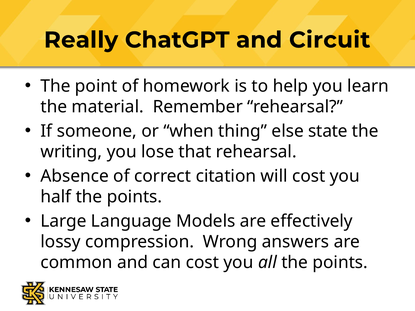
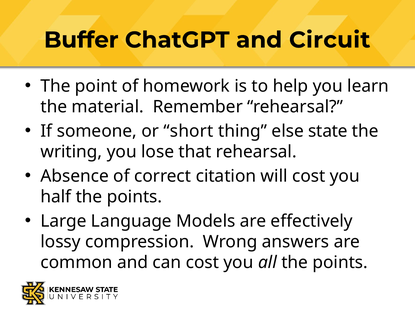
Really: Really -> Buffer (81, 40)
when: when -> short (189, 131)
